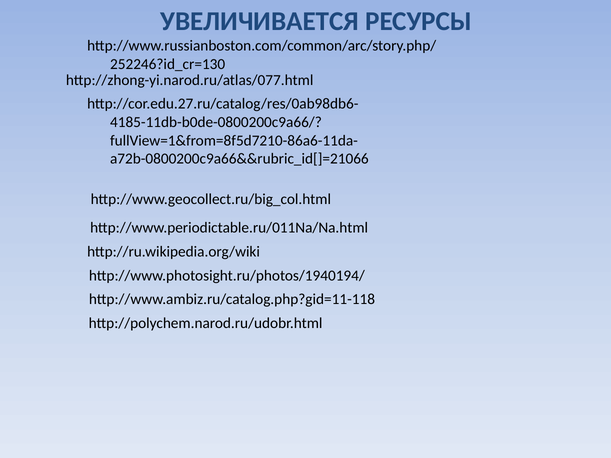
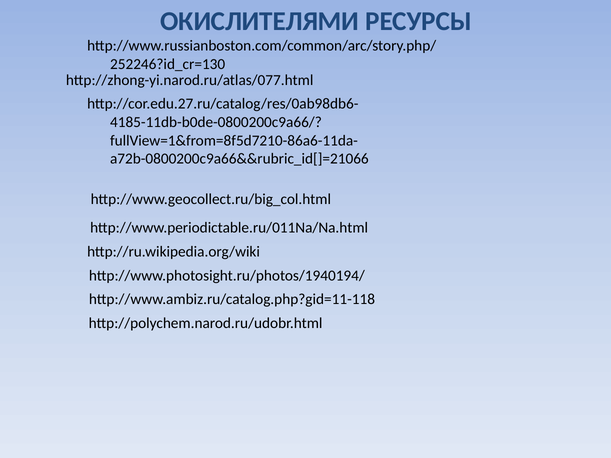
УВЕЛИЧИВАЕТСЯ: УВЕЛИЧИВАЕТСЯ -> ОКИСЛИТЕЛЯМИ (260, 21)
